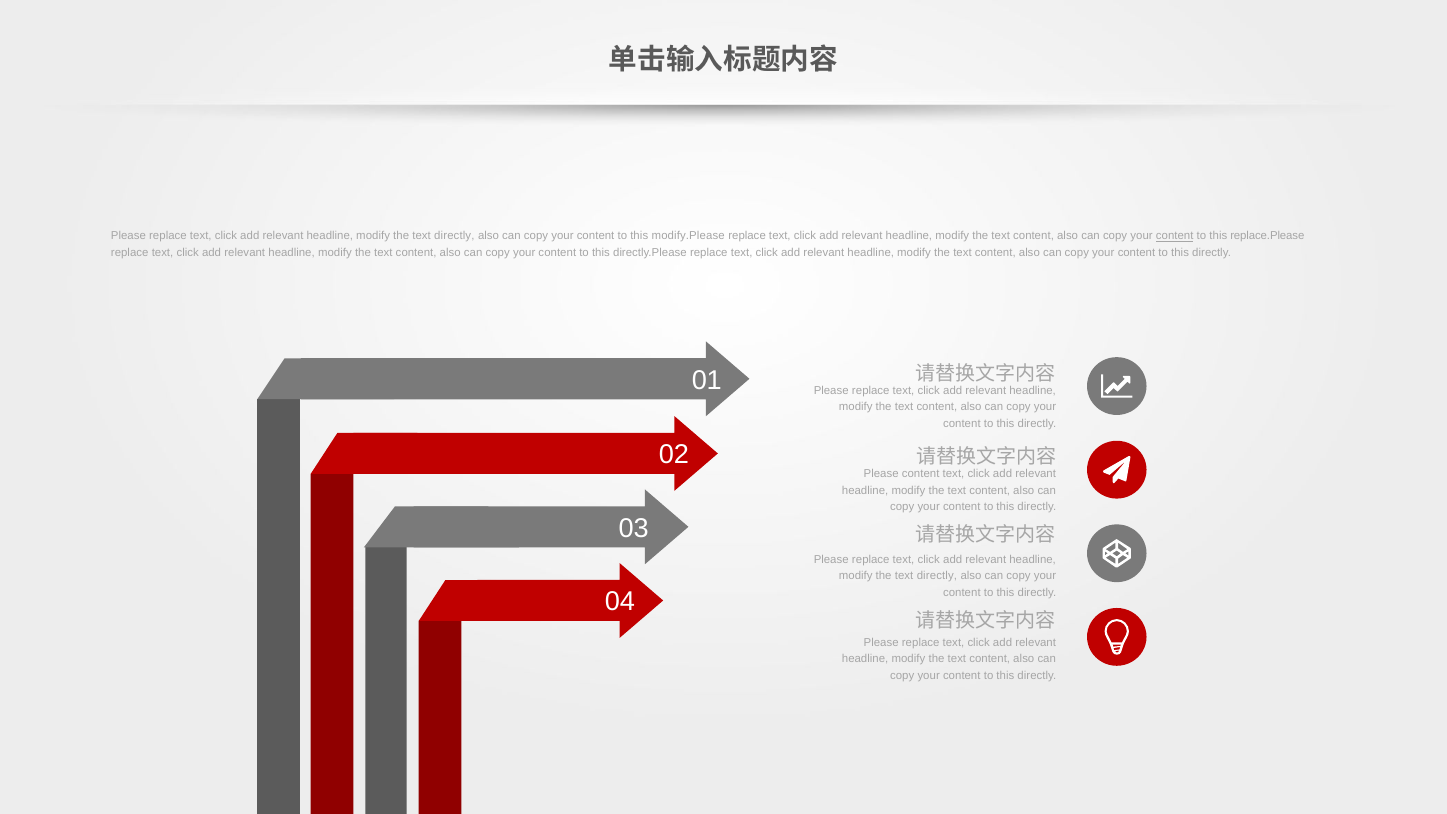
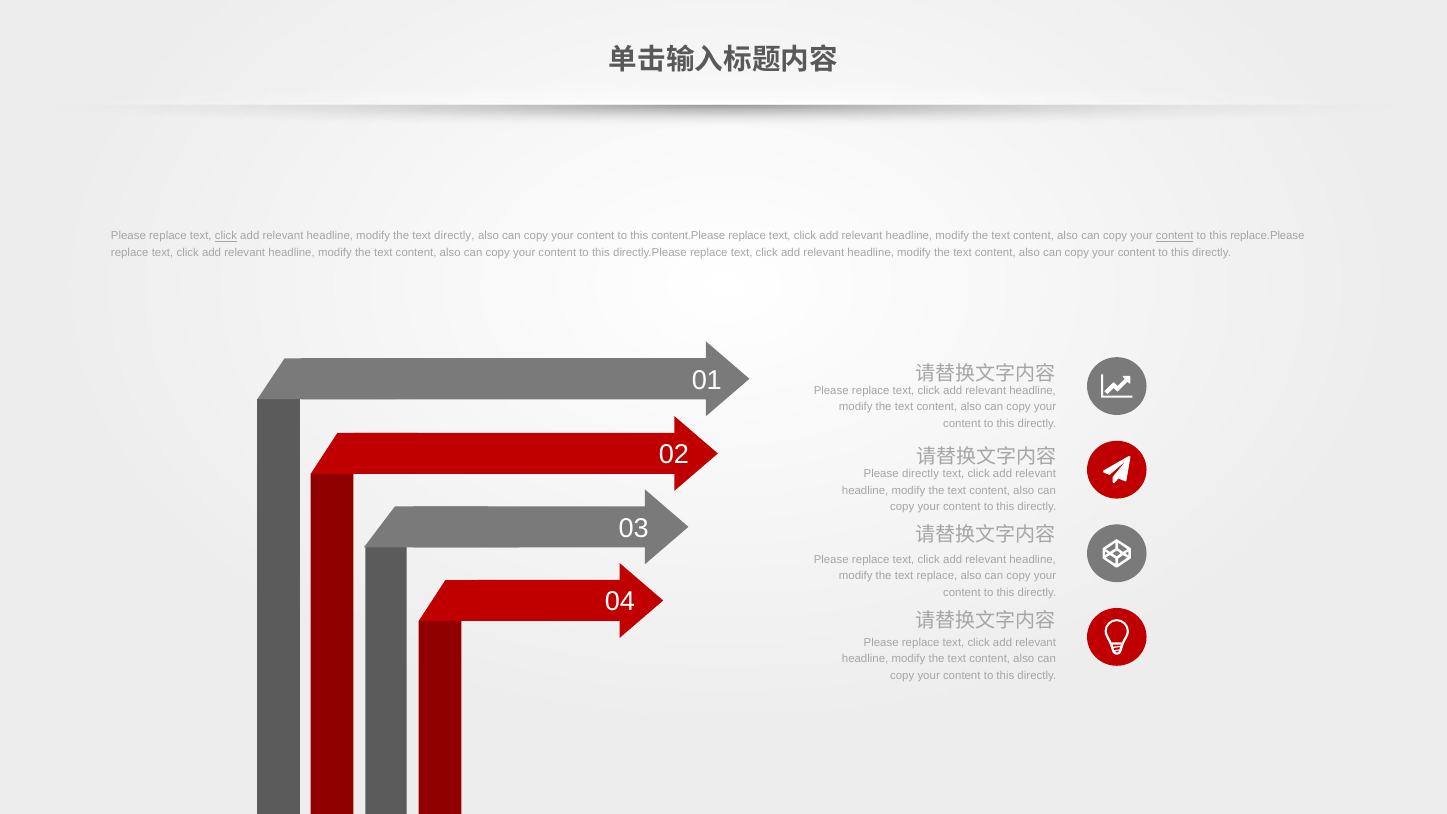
click underline: none -> present (226, 236)
modify.Please: modify.Please -> content.Please (688, 236)
Please content: content -> directly (921, 474)
directly: directly -> replace (937, 576)
